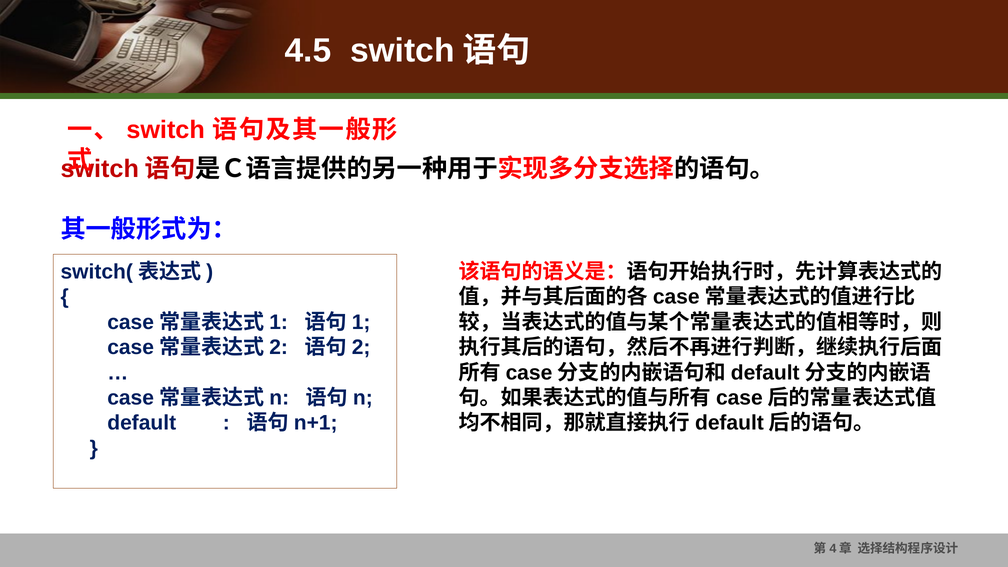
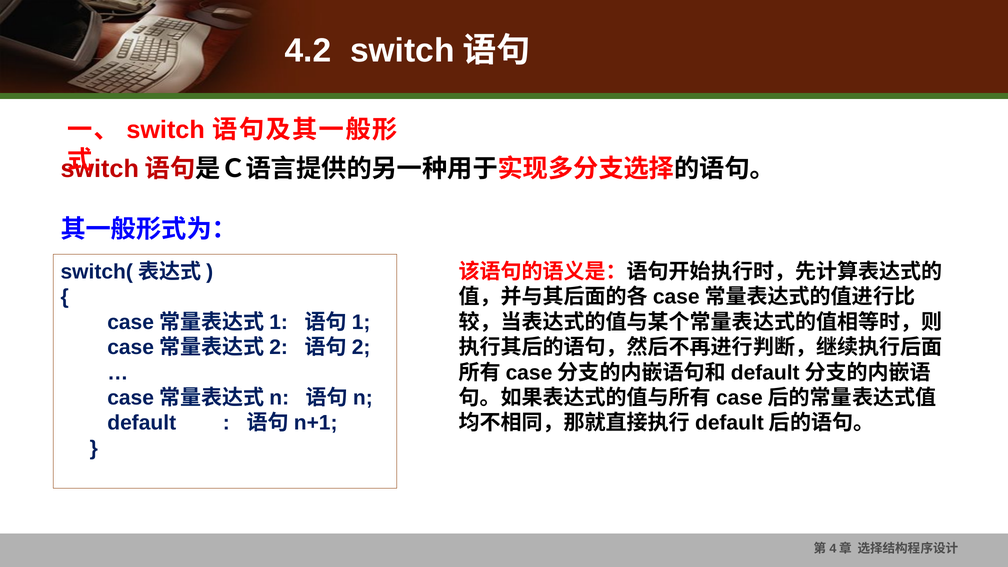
4.5: 4.5 -> 4.2 (308, 51)
